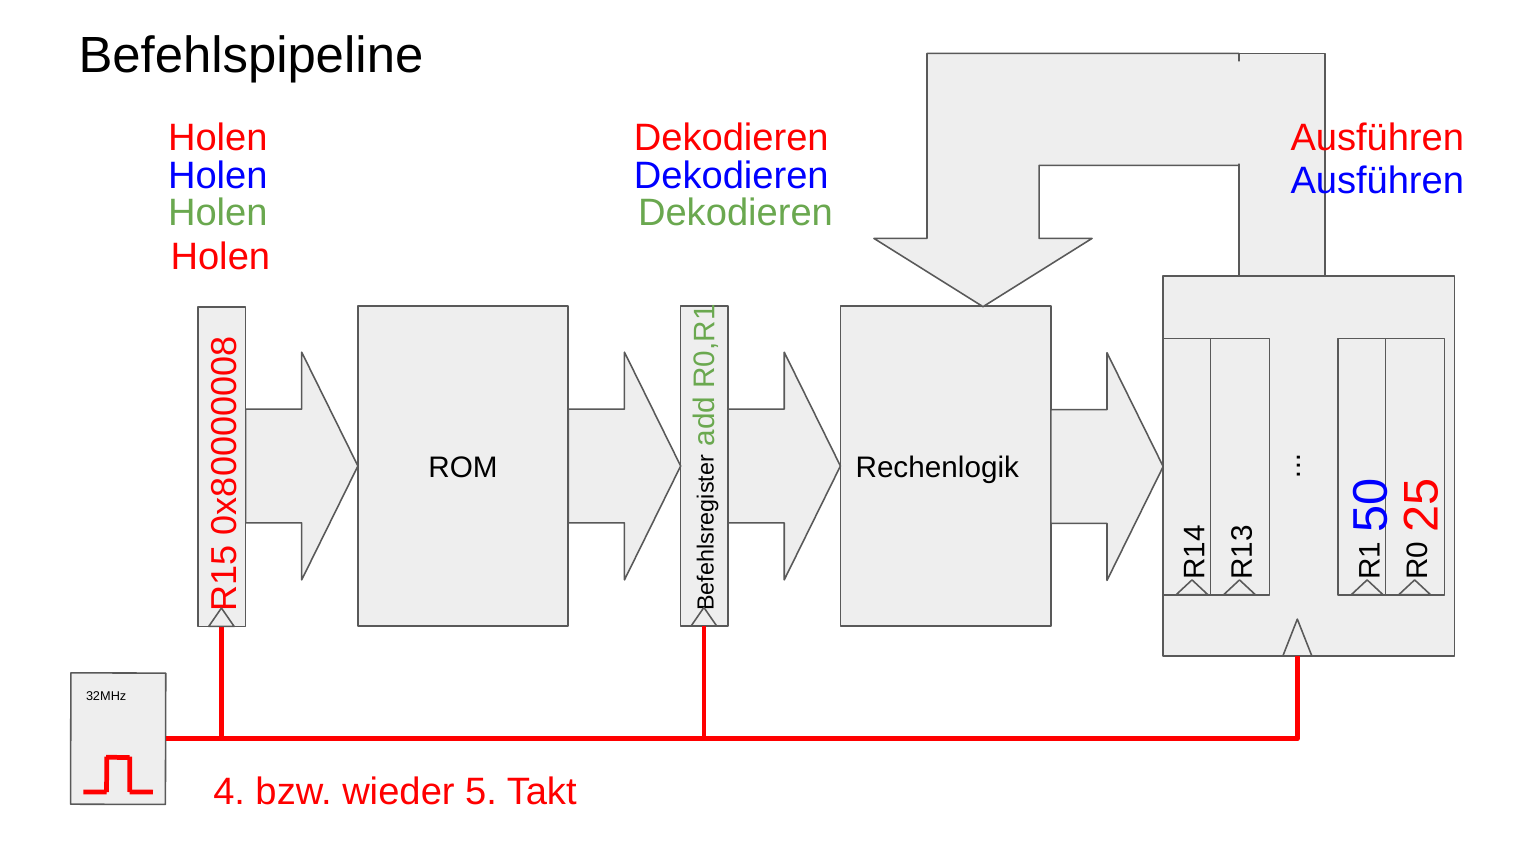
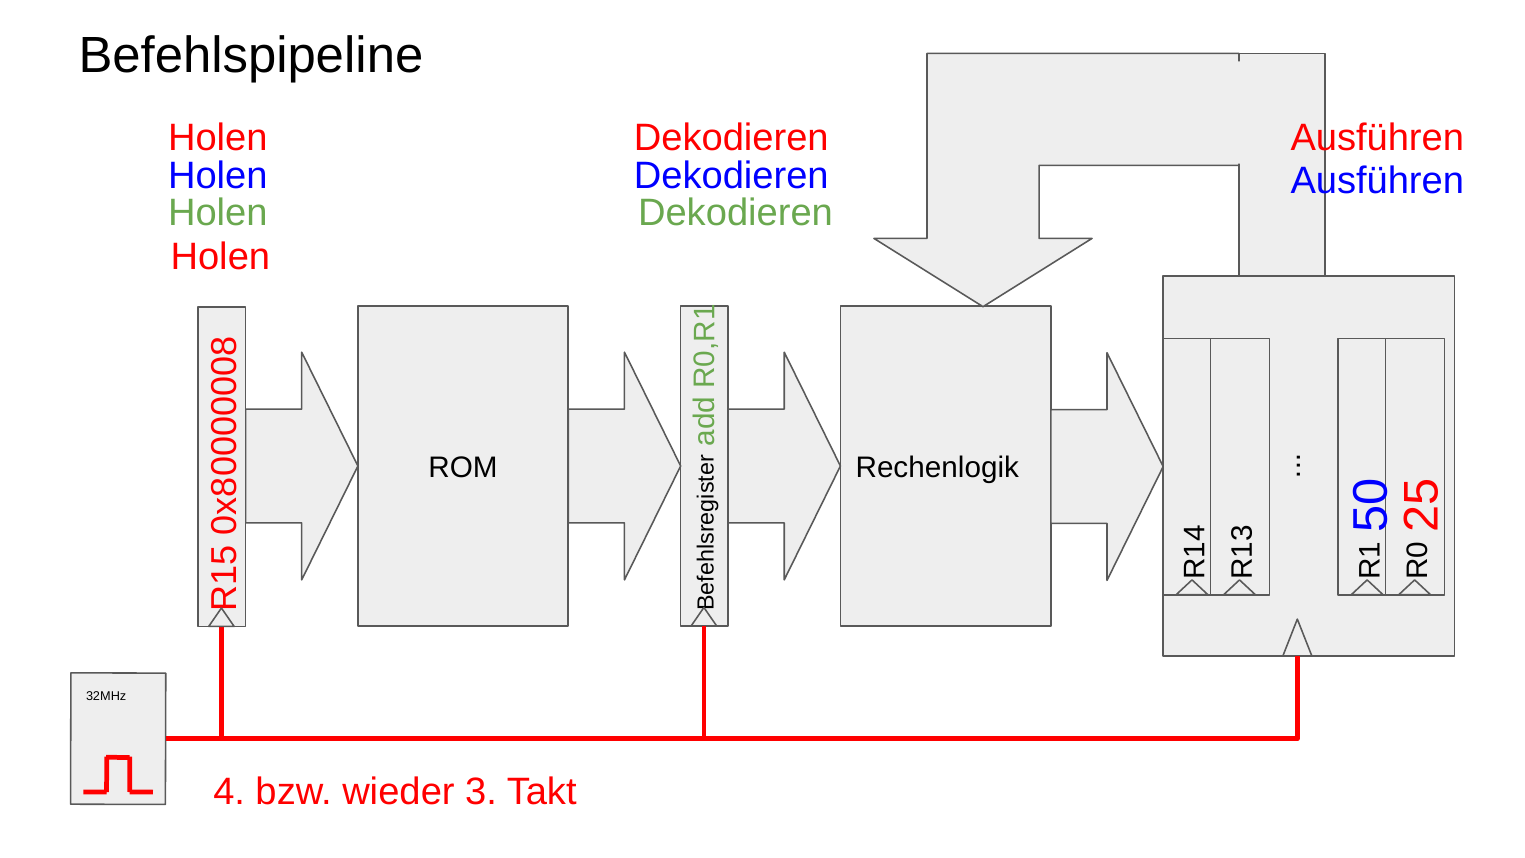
wieder 5: 5 -> 3 (481, 791)
